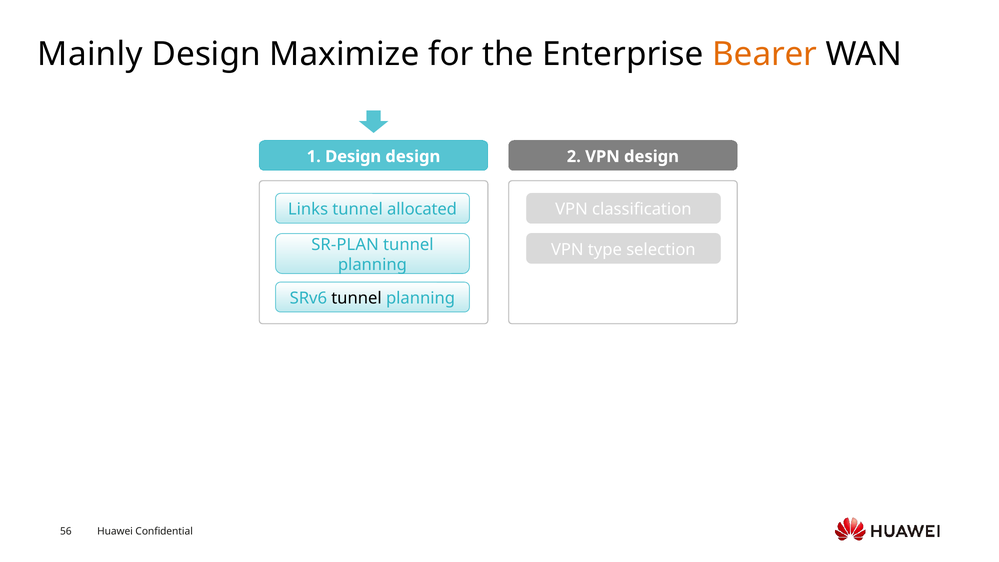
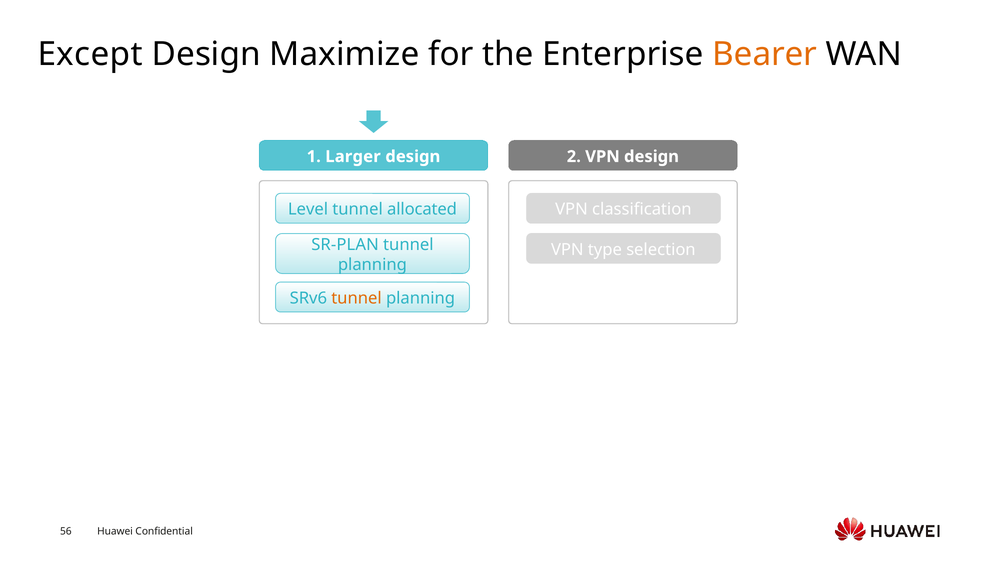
Mainly: Mainly -> Except (90, 54)
1 Design: Design -> Larger (353, 157)
Links: Links -> Level (308, 209)
tunnel colour: black -> orange (356, 298)
